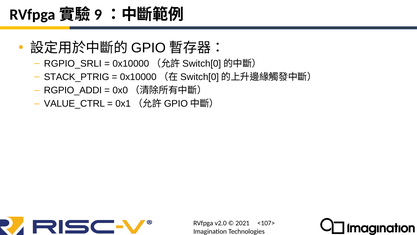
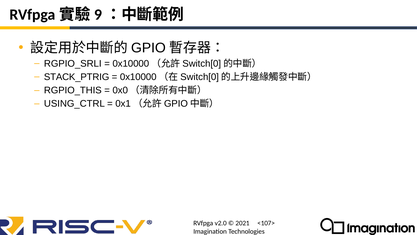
RGPIO_ADDI: RGPIO_ADDI -> RGPIO_THIS (73, 90)
VALUE_CTRL: VALUE_CTRL -> USING_CTRL (74, 104)
